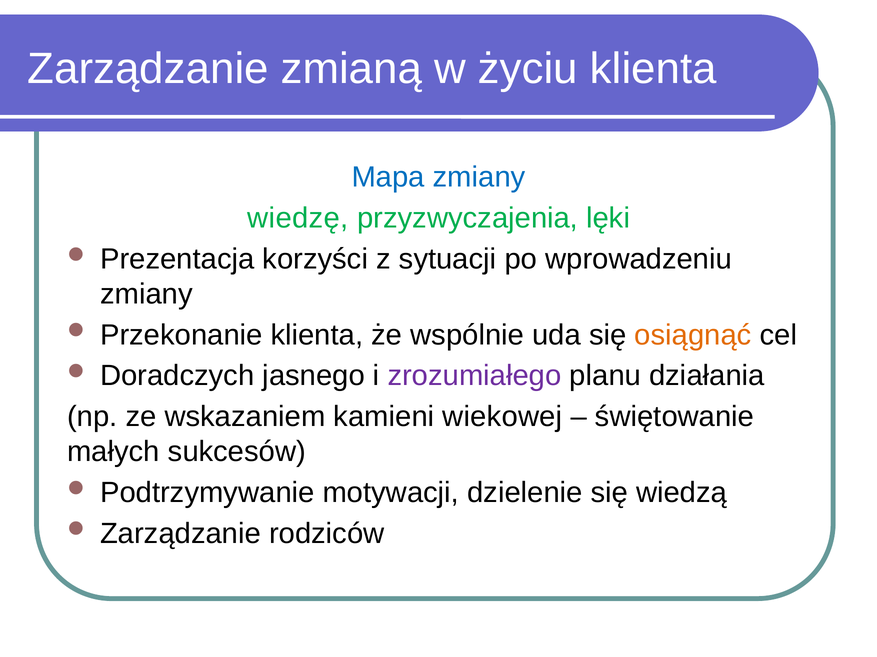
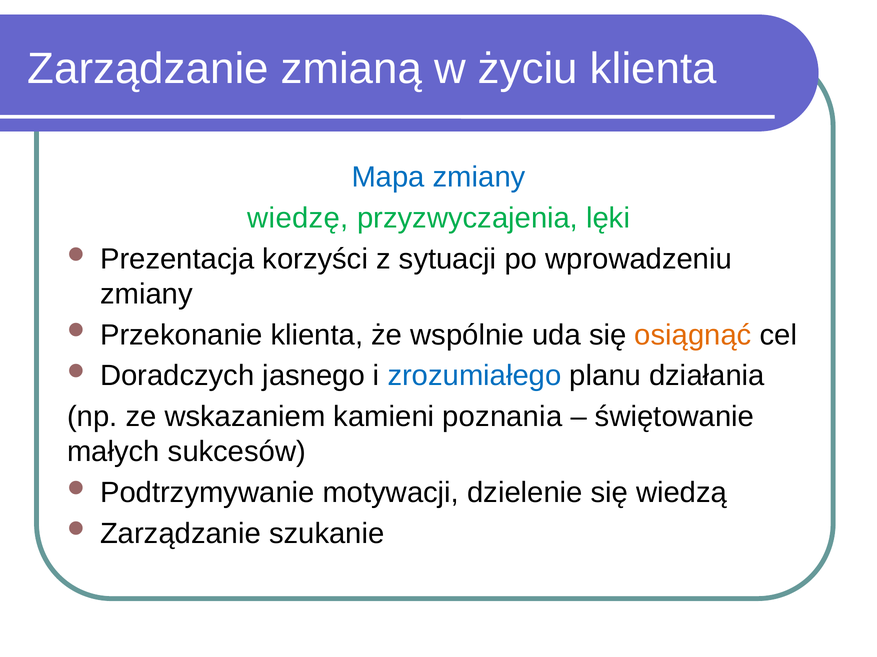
zrozumiałego colour: purple -> blue (474, 376)
wiekowej: wiekowej -> poznania (502, 417)
rodziców: rodziców -> szukanie (327, 534)
